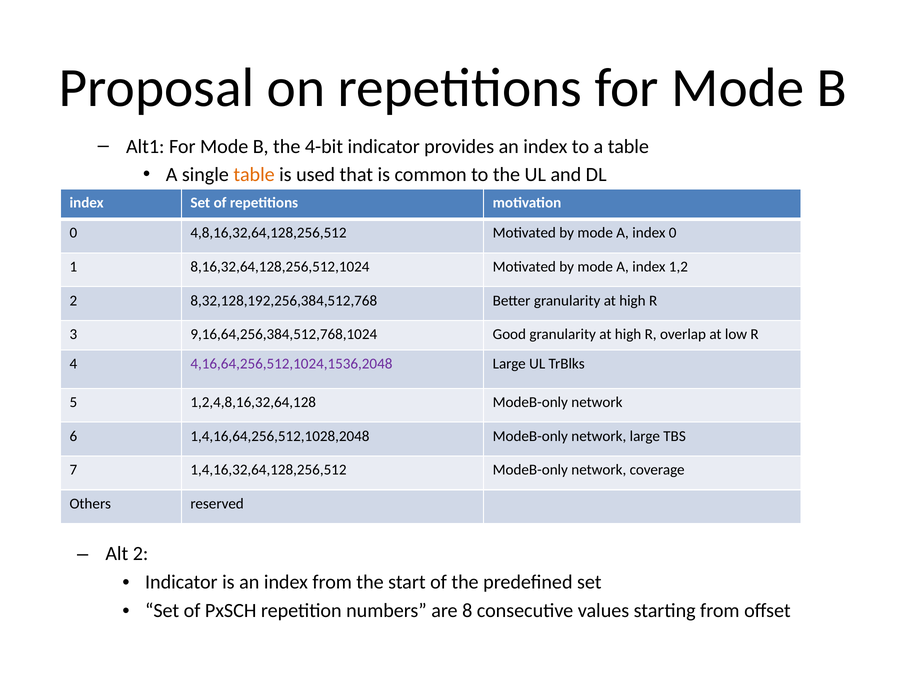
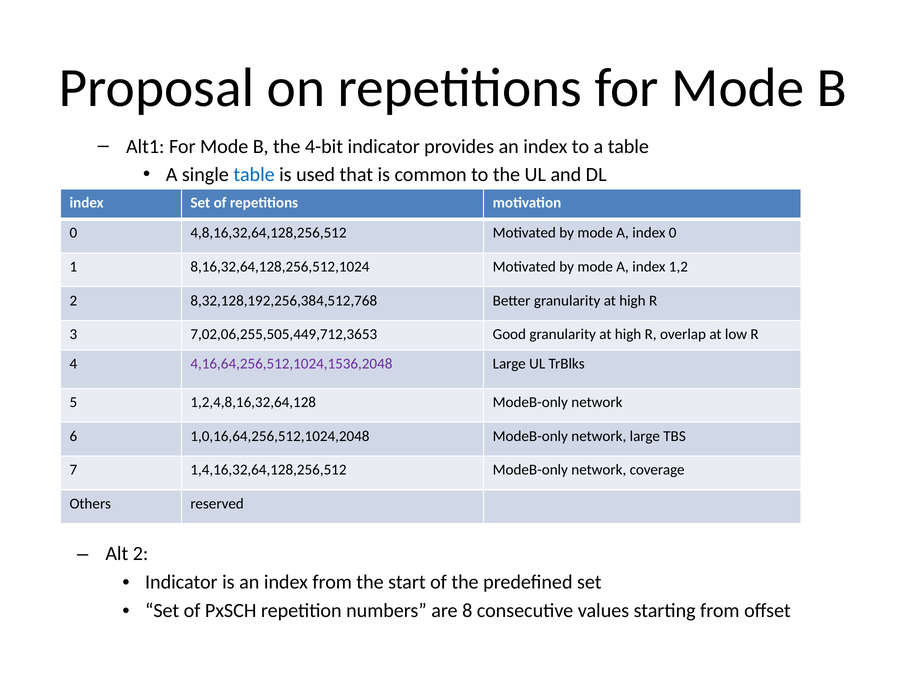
table colour: orange -> blue (254, 175)
9,16,64,256,384,512,768,1024: 9,16,64,256,384,512,768,1024 -> 7,02,06,255,505,449,712,3653 (284, 335)
1,4,16,64,256,512,1028,2048: 1,4,16,64,256,512,1028,2048 -> 1,0,16,64,256,512,1024,2048 (280, 436)
